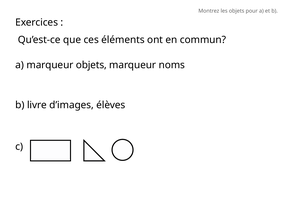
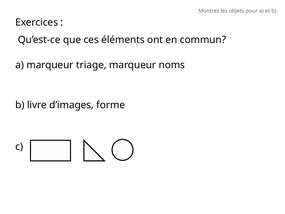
marqueur objets: objets -> triage (91, 65)
élèves: élèves -> forme (111, 105)
